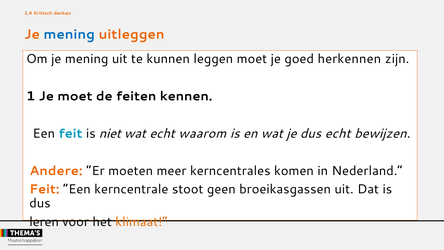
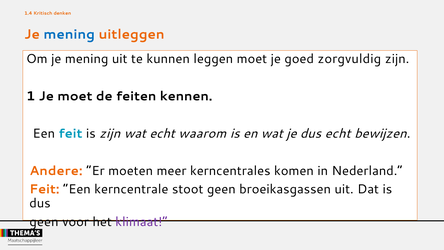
herkennen: herkennen -> zorgvuldig (349, 59)
is niet: niet -> zijn (110, 133)
leren: leren -> geen (44, 222)
klimaat colour: orange -> purple (141, 222)
